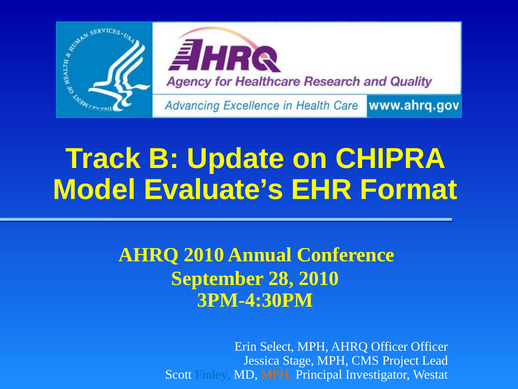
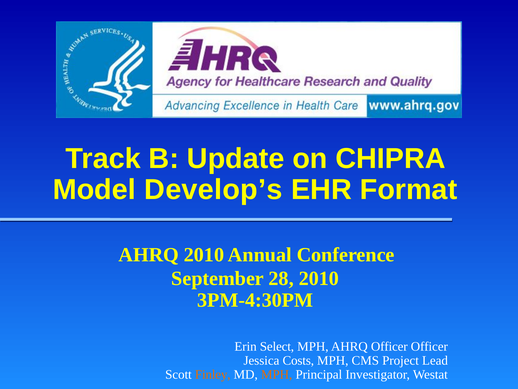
Evaluate’s: Evaluate’s -> Develop’s (213, 189)
Stage: Stage -> Costs (298, 360)
Finley colour: blue -> orange (213, 374)
